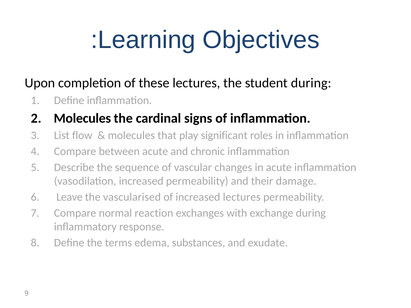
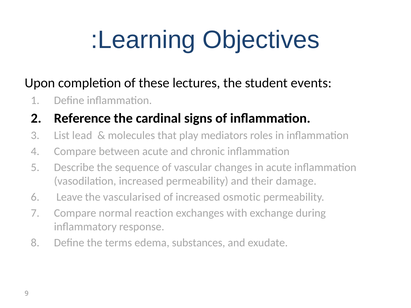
student during: during -> events (311, 83)
Molecules: Molecules -> Reference (82, 118)
flow: flow -> lead (82, 136)
significant: significant -> mediators (224, 136)
increased lectures: lectures -> osmotic (242, 197)
